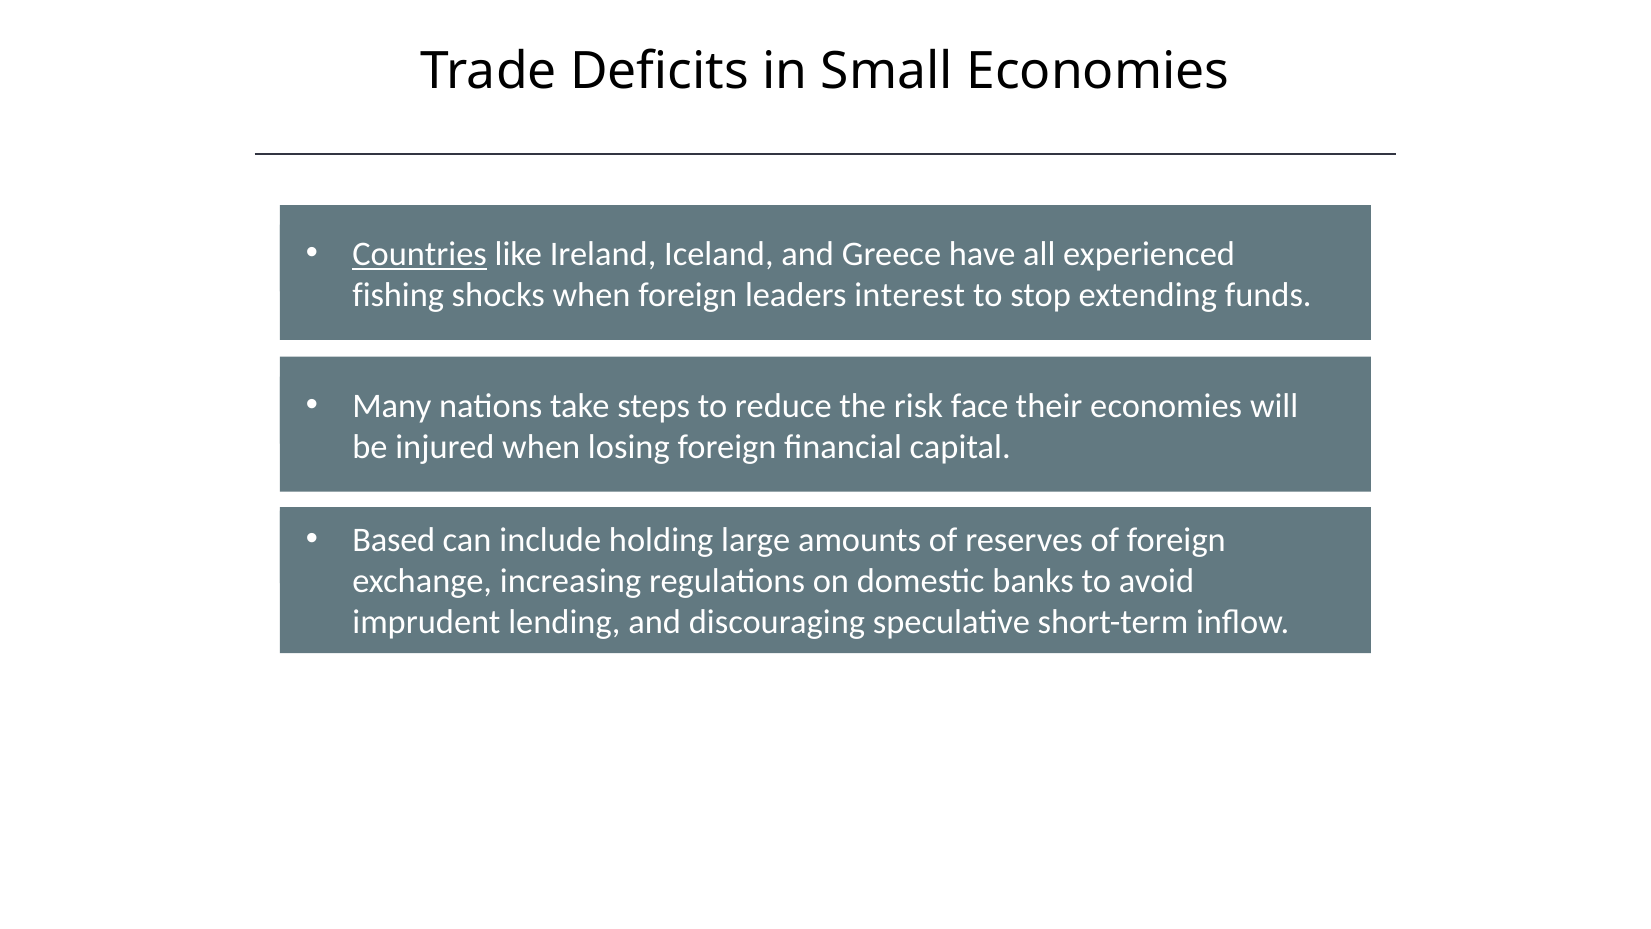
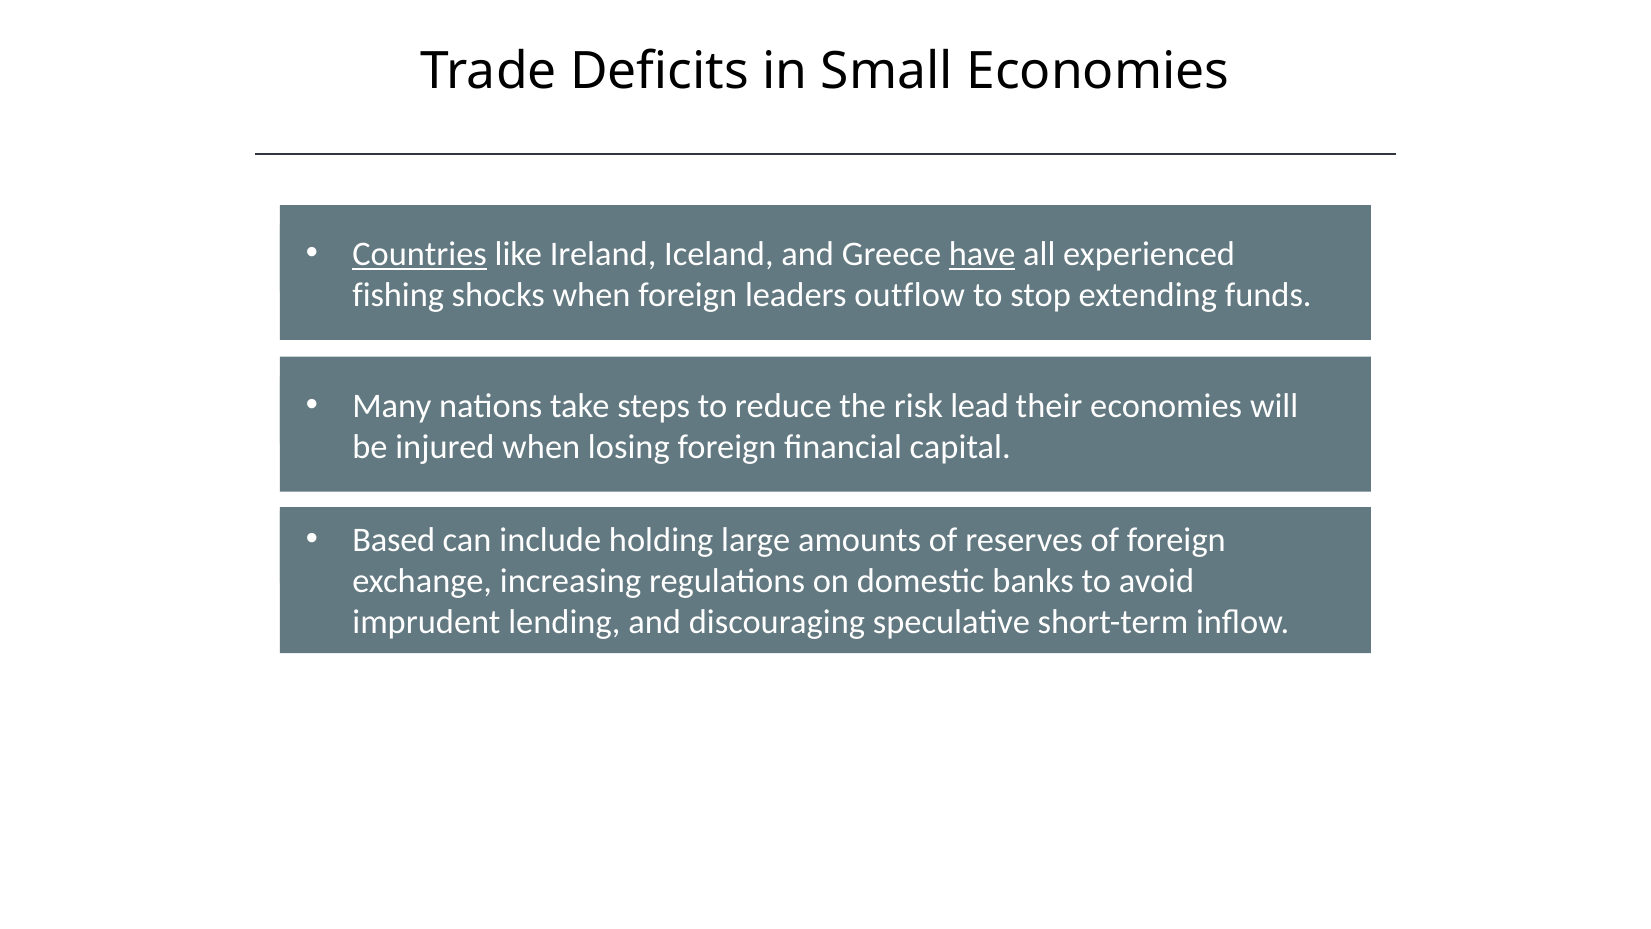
have underline: none -> present (982, 254)
interest: interest -> outflow (910, 295)
face: face -> lead (980, 406)
